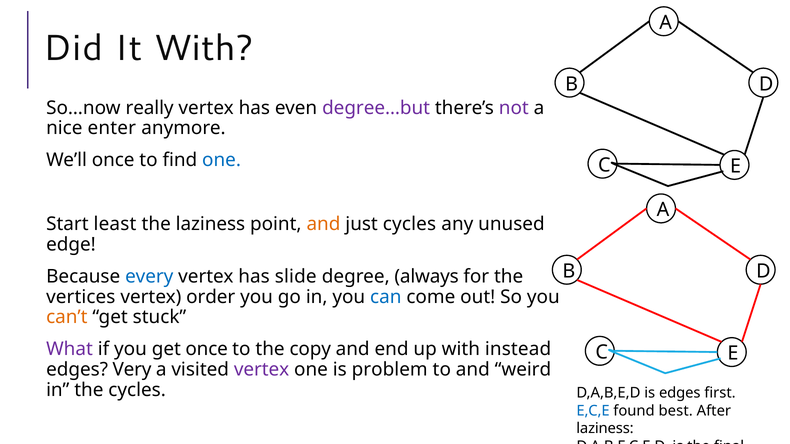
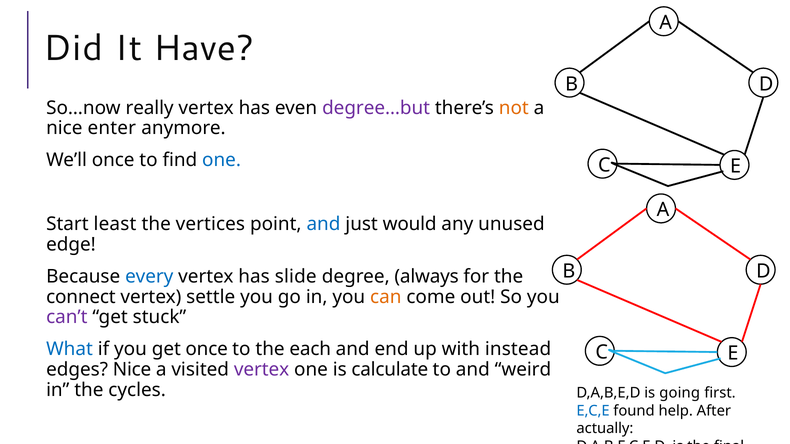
It With: With -> Have (204, 48)
not colour: purple -> orange (514, 108)
the laziness: laziness -> vertices (210, 224)
and colour: orange -> blue (323, 224)
just cycles: cycles -> would (410, 224)
vertices: vertices -> connect (81, 297)
order: order -> settle (211, 297)
can colour: blue -> orange (386, 297)
can’t colour: orange -> purple (67, 317)
What colour: purple -> blue (70, 349)
copy: copy -> each (310, 349)
edges Very: Very -> Nice (132, 370)
problem: problem -> calculate (390, 370)
is edges: edges -> going (680, 393)
best: best -> help (676, 411)
laziness: laziness -> actually (605, 429)
